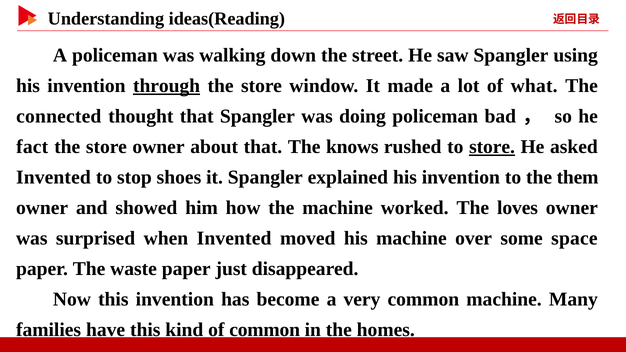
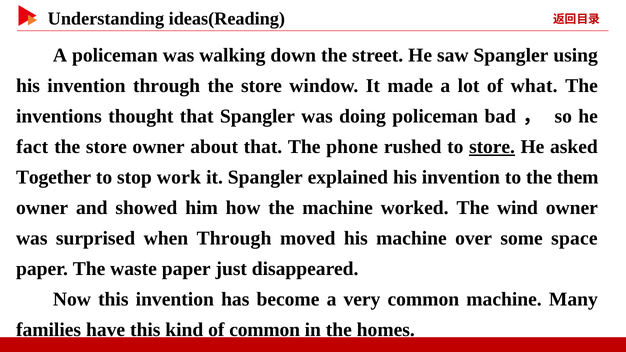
through underline: present -> none (167, 86)
connected: connected -> inventions (59, 116)
knows: knows -> phone (352, 147)
Invented: Invented -> Together (54, 177)
shoes: shoes -> work (179, 177)
loves: loves -> wind (518, 208)
when Invented: Invented -> Through (234, 238)
